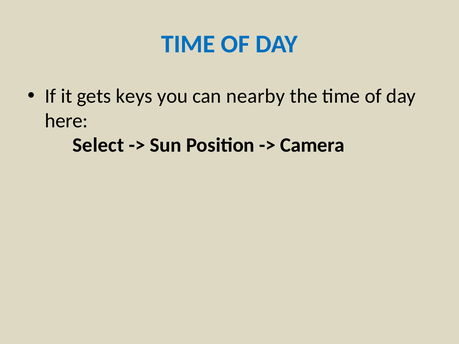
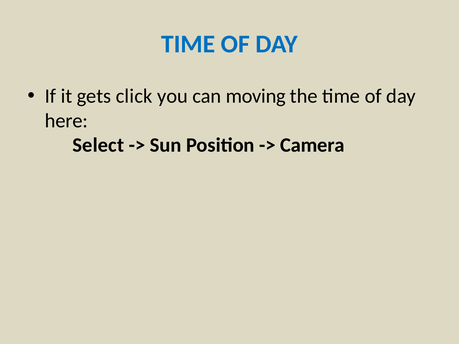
keys: keys -> click (134, 96)
nearby: nearby -> moving (256, 96)
